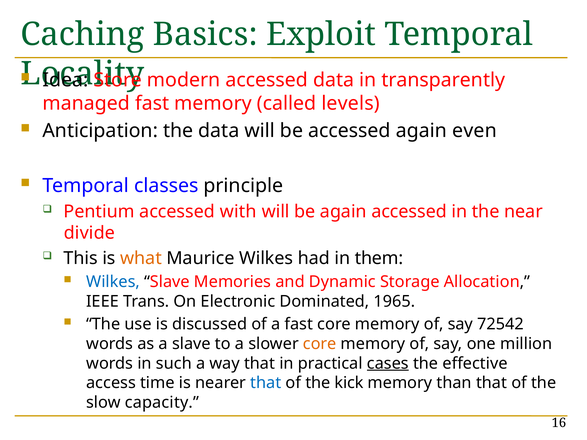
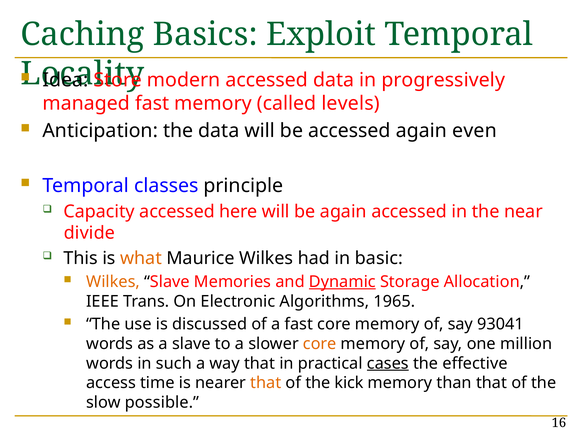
transparently: transparently -> progressively (443, 80)
Pentium: Pentium -> Capacity (99, 212)
with: with -> here (238, 212)
them: them -> basic (379, 258)
Wilkes colour: blue -> orange (113, 282)
Dynamic underline: none -> present (342, 282)
Dominated: Dominated -> Algorithms (324, 302)
72542: 72542 -> 93041 (501, 324)
that colour: blue -> orange (266, 383)
capacity: capacity -> possible (162, 403)
